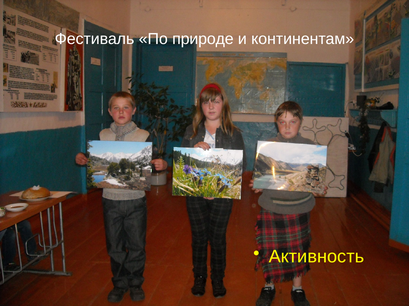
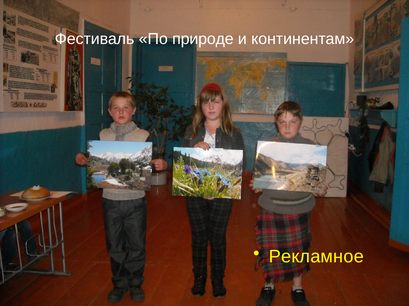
Активность: Активность -> Рекламное (316, 257)
